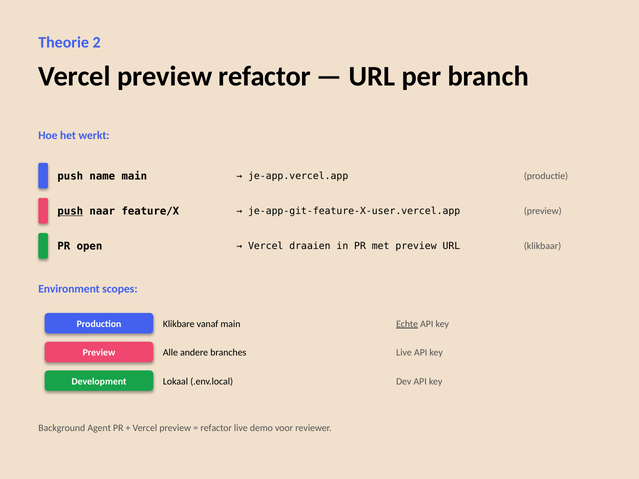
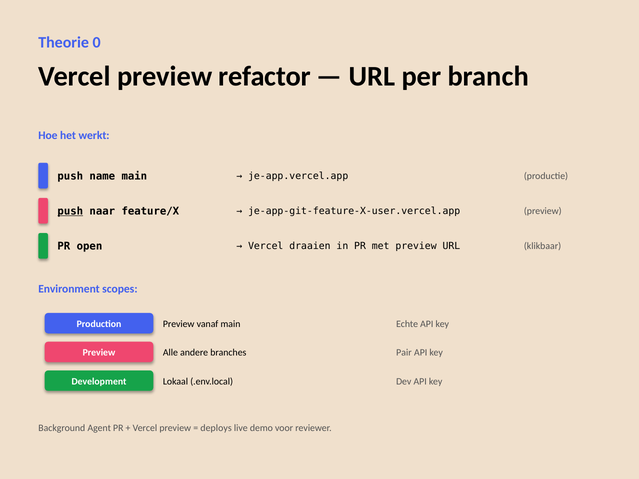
2: 2 -> 0 (97, 43)
Production Klikbare: Klikbare -> Preview (179, 324)
Echte underline: present -> none (407, 324)
branches Live: Live -> Pair (404, 353)
refactor: refactor -> deploys (216, 428)
